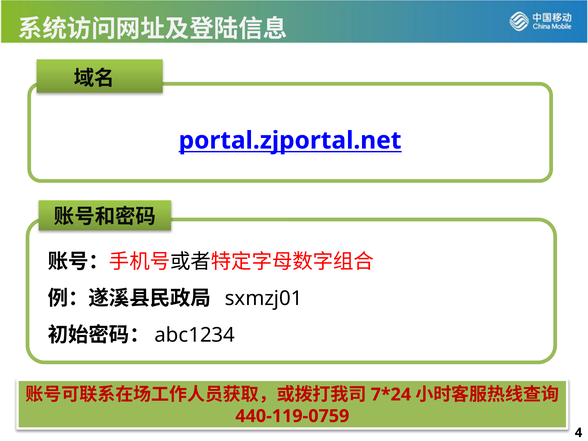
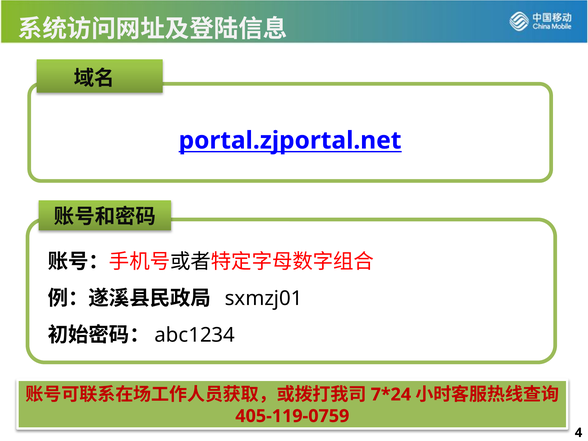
440-119-0759: 440-119-0759 -> 405-119-0759 (292, 416)
